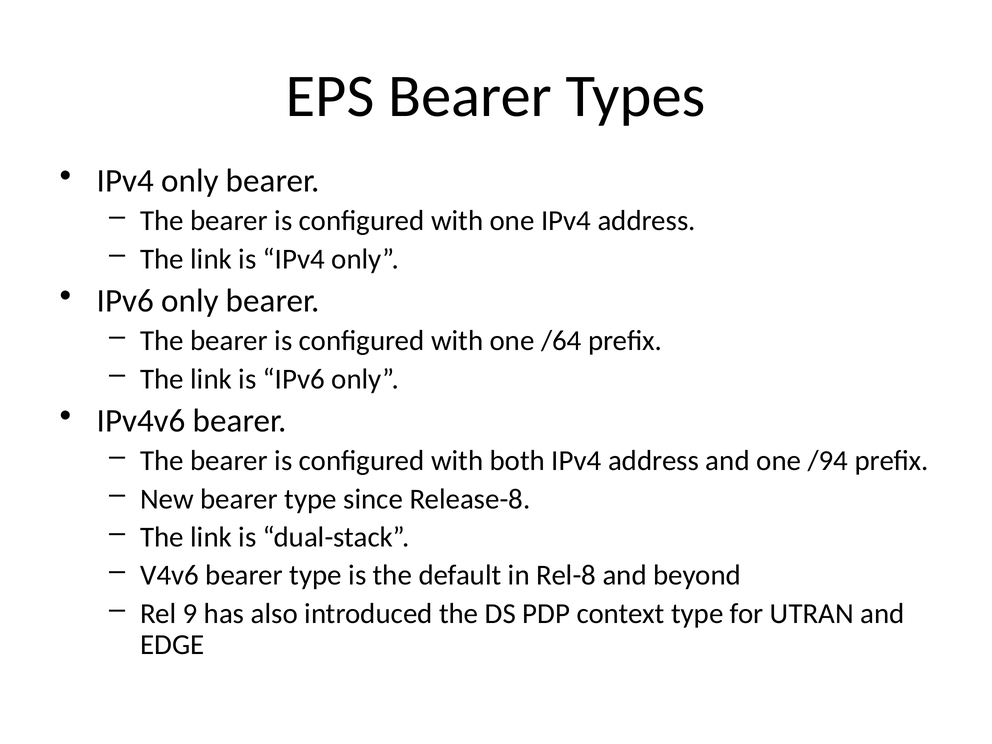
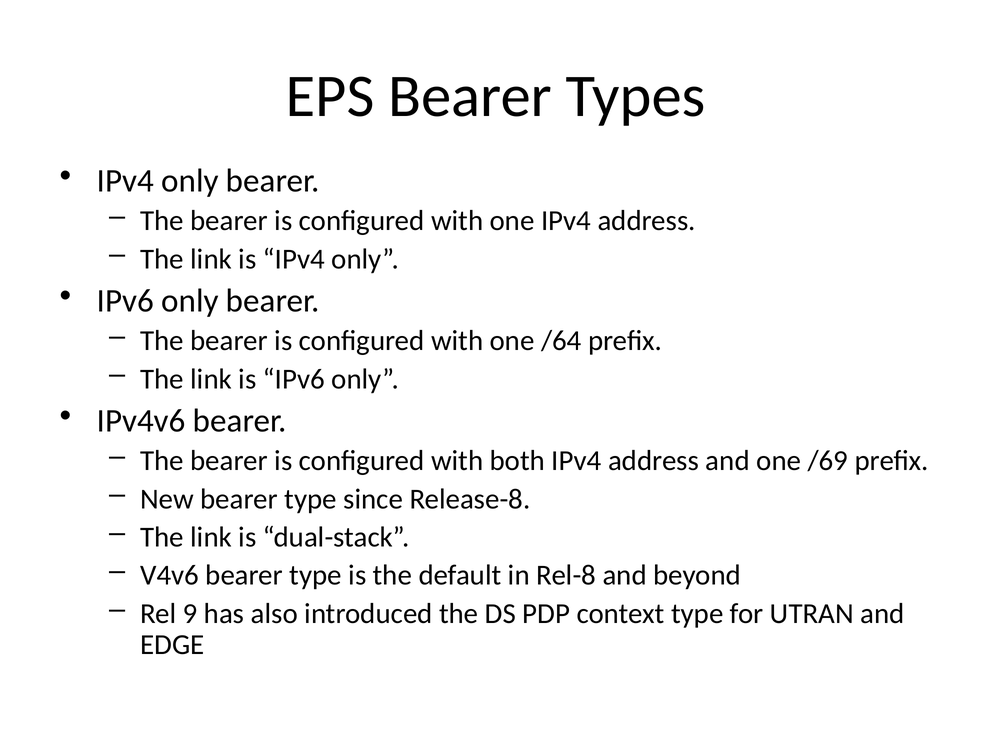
/94: /94 -> /69 (828, 461)
